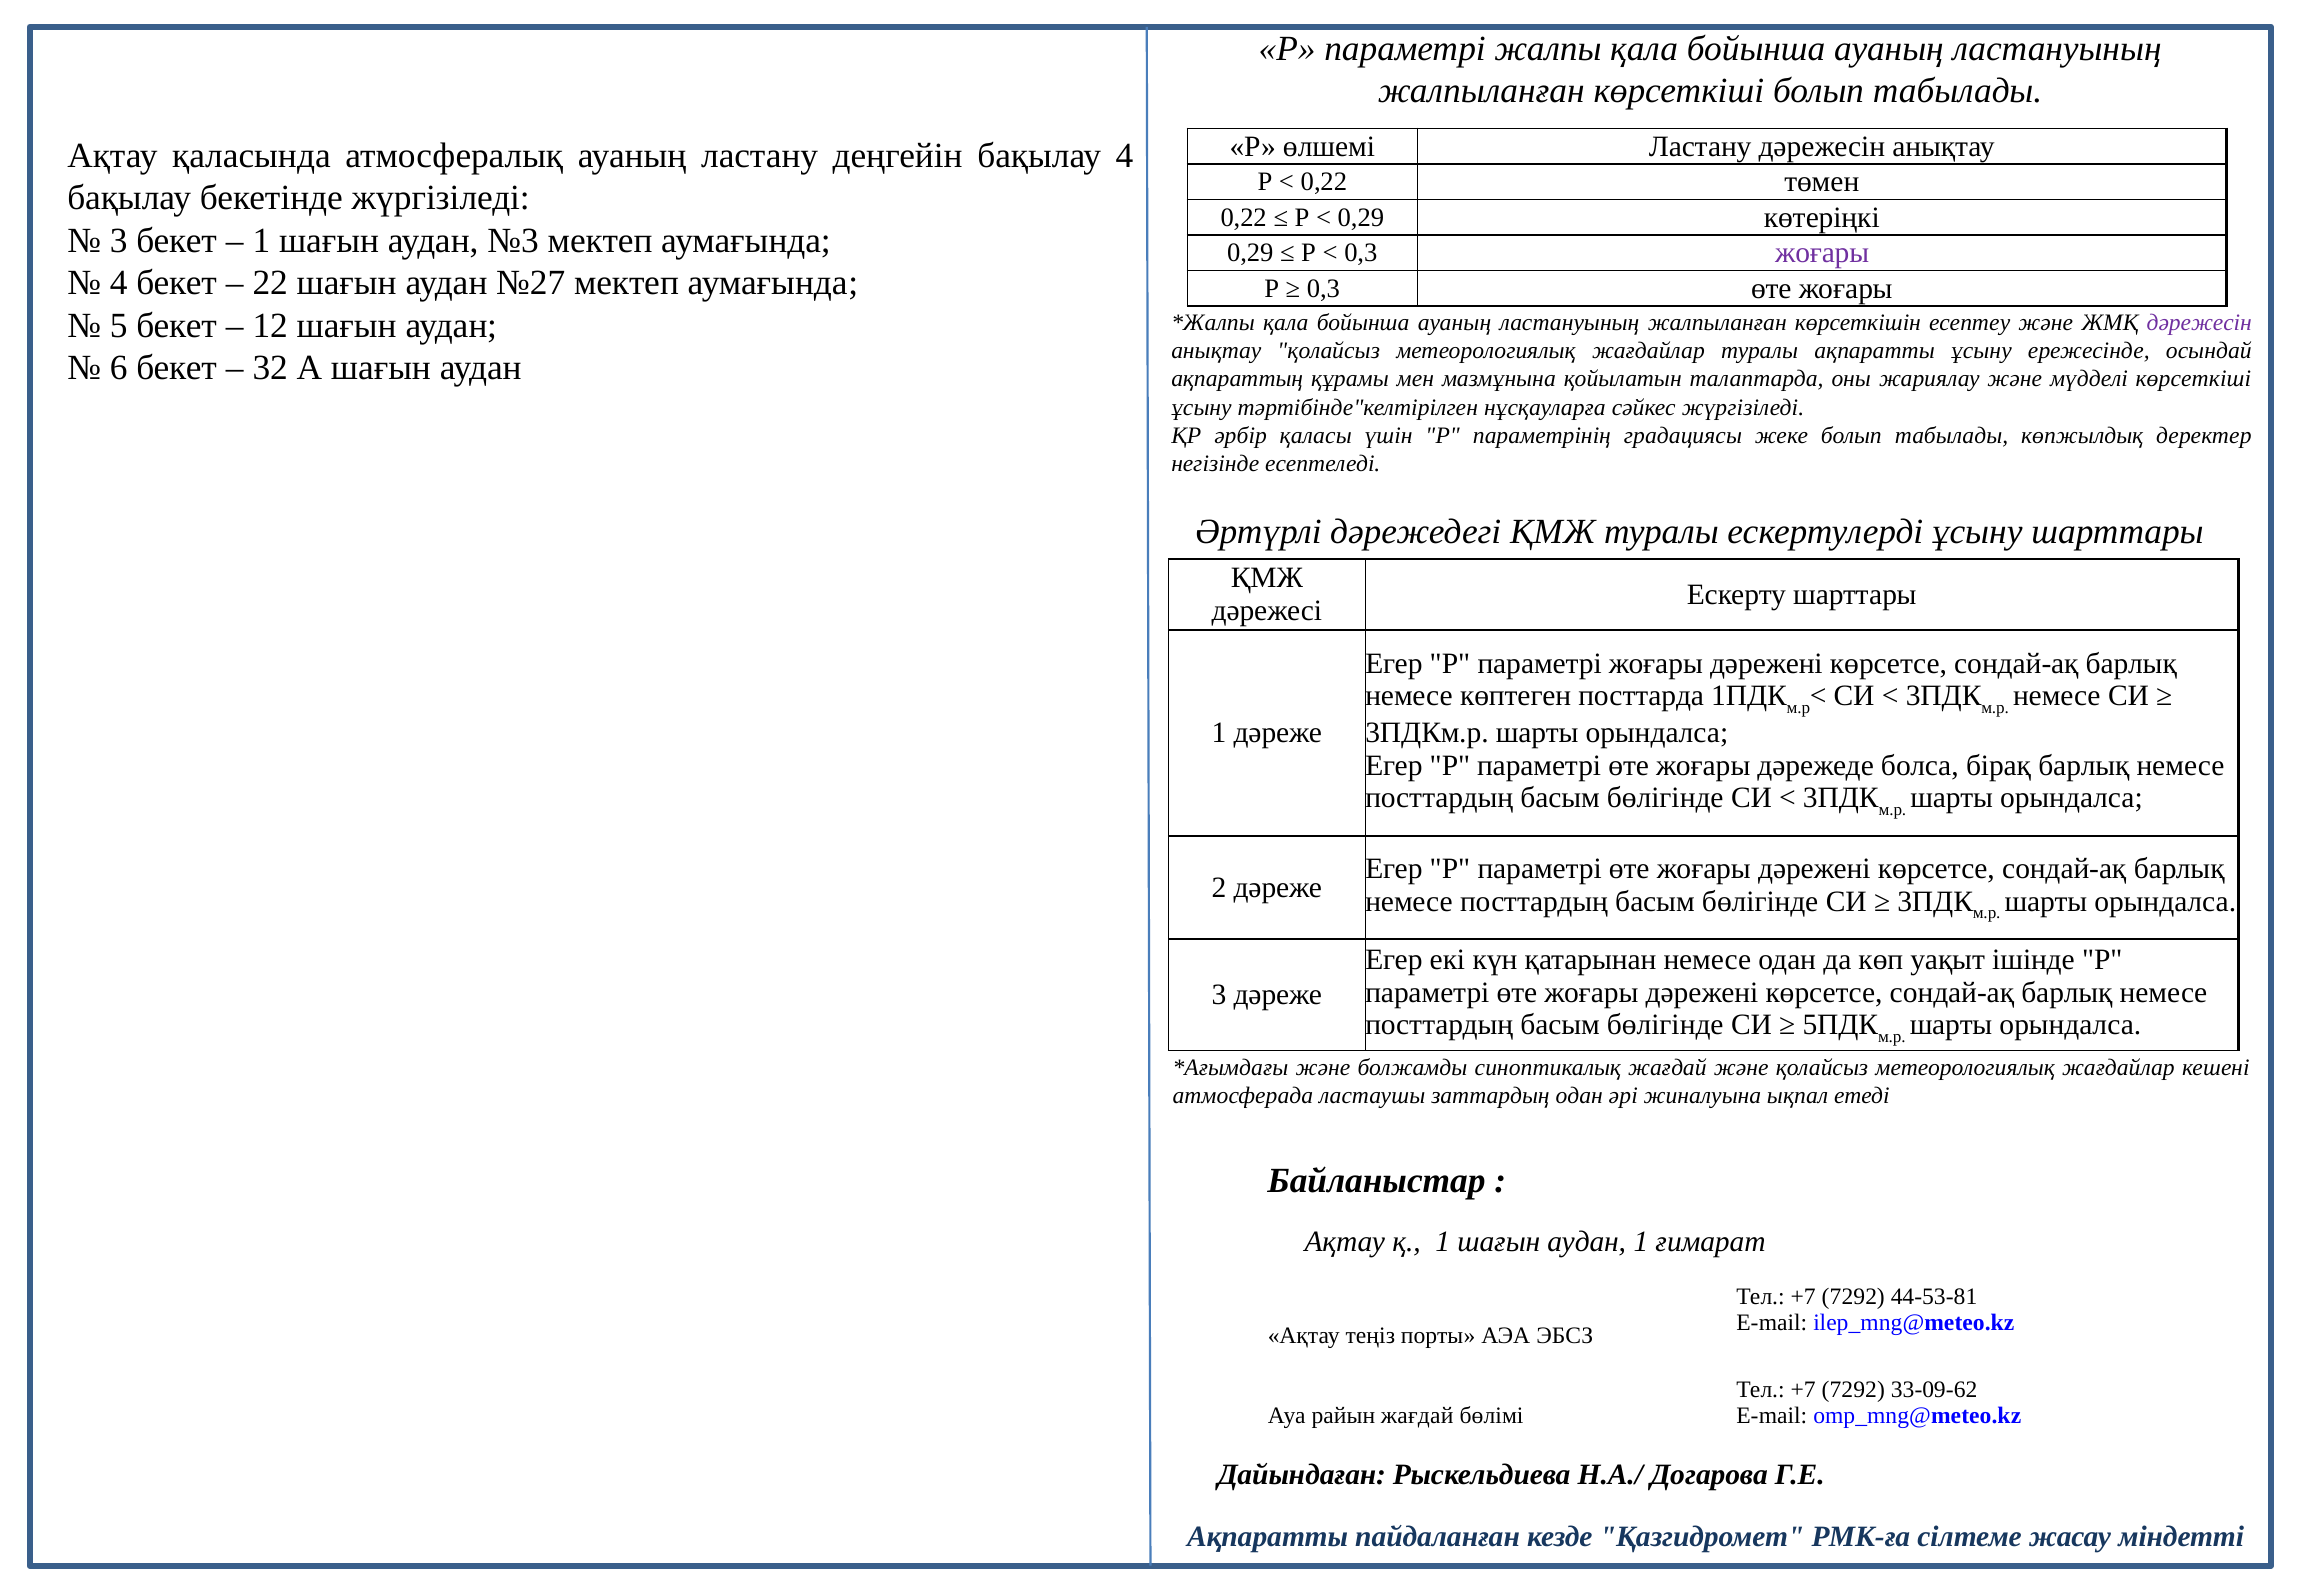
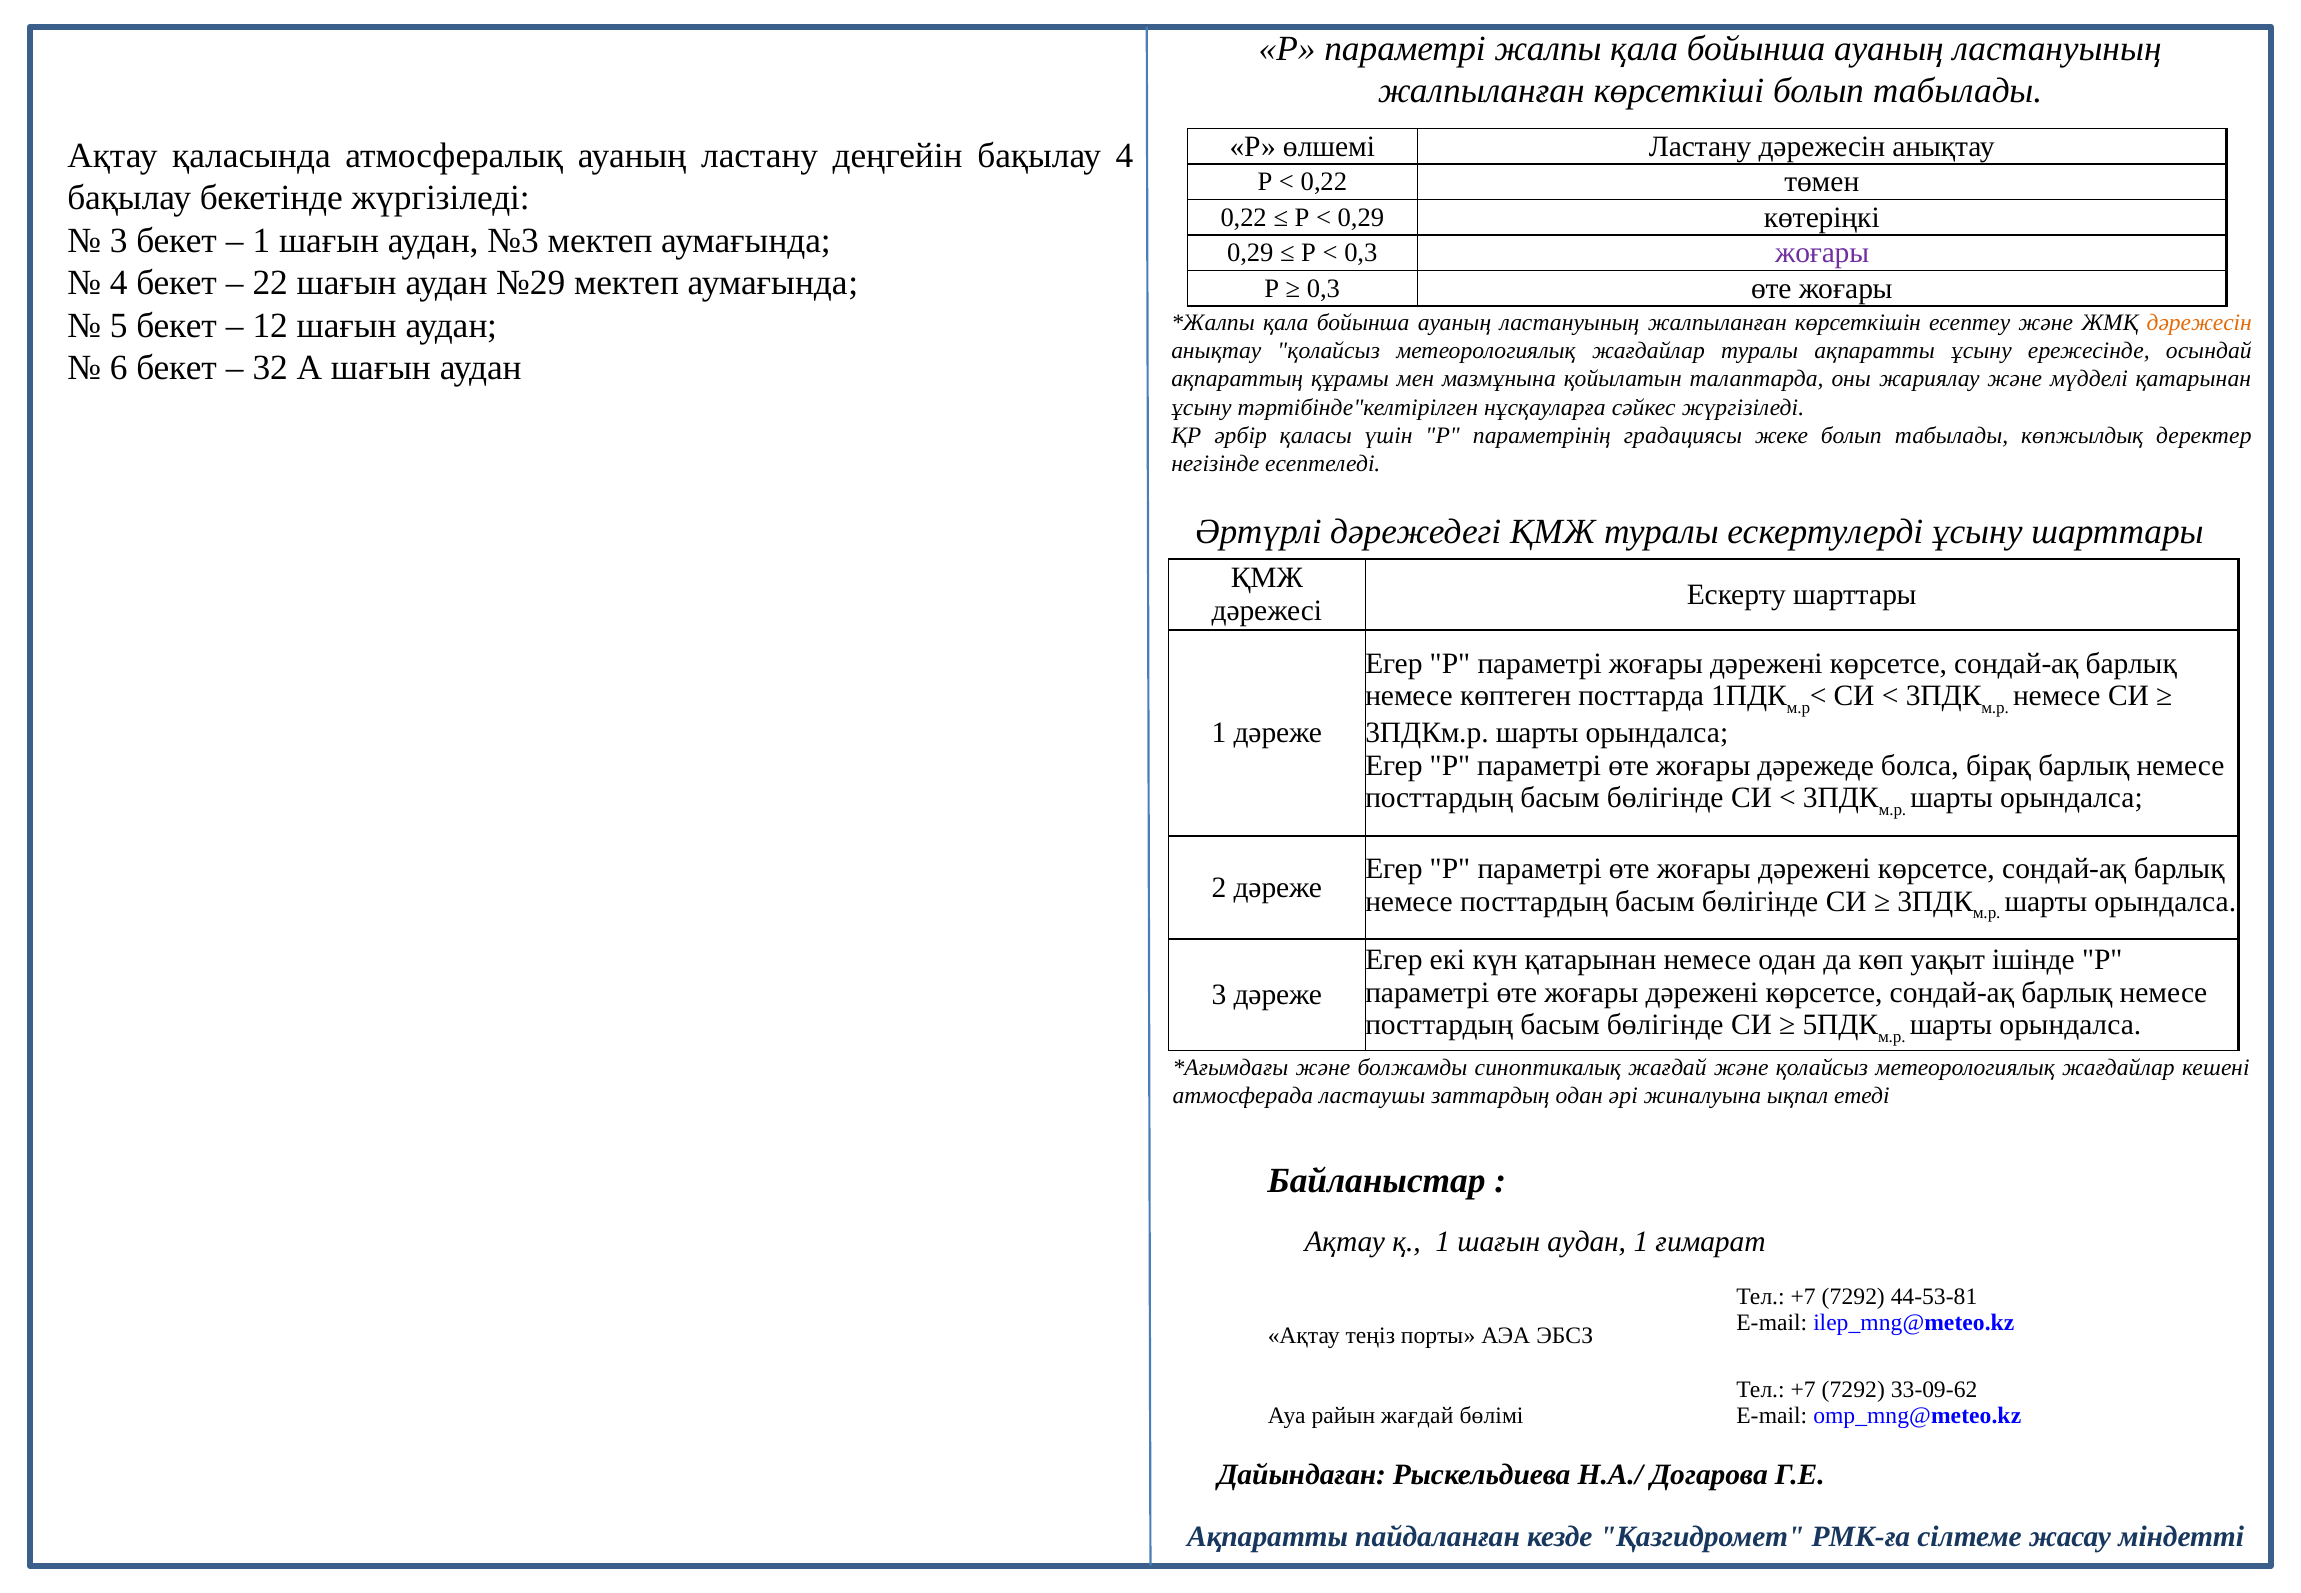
№27: №27 -> №29 (531, 283)
дәрежесін colour: purple -> orange (2199, 323)
мүдделі көрсеткіші: көрсеткіші -> қатарынан (2193, 379)
